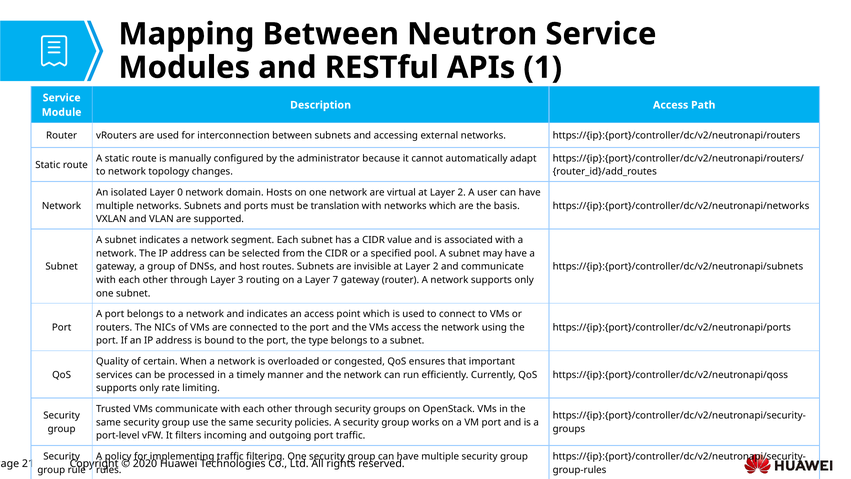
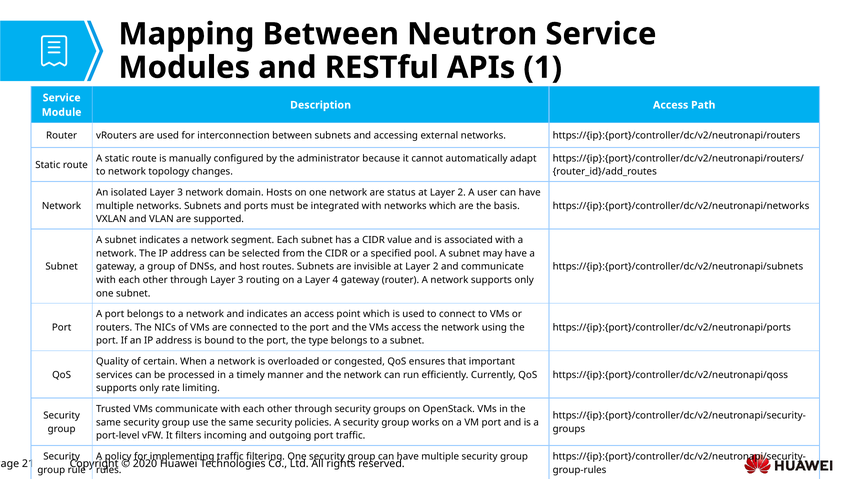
isolated Layer 0: 0 -> 3 (180, 192)
virtual: virtual -> status (401, 192)
translation: translation -> integrated (335, 206)
7: 7 -> 4 (335, 280)
